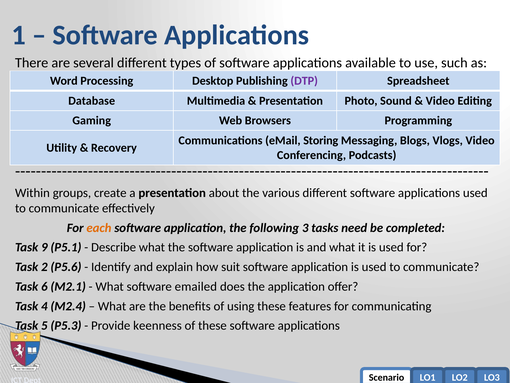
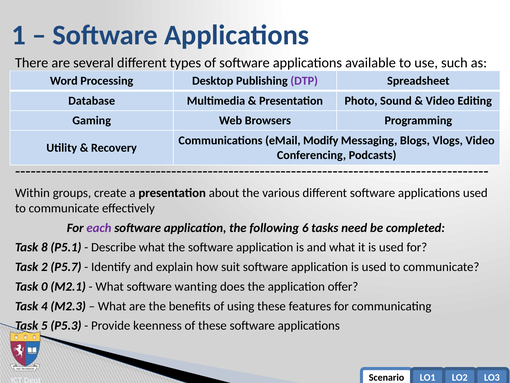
Storing: Storing -> Modify (321, 140)
each colour: orange -> purple (99, 228)
3: 3 -> 6 (305, 228)
9: 9 -> 8 (44, 247)
P5.6: P5.6 -> P5.7 (66, 267)
6: 6 -> 0 (44, 286)
emailed: emailed -> wanting (196, 286)
M2.4: M2.4 -> M2.3 (68, 306)
